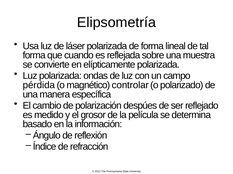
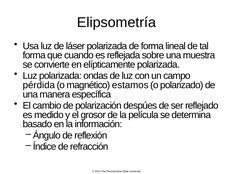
controlar: controlar -> estamos (130, 85)
